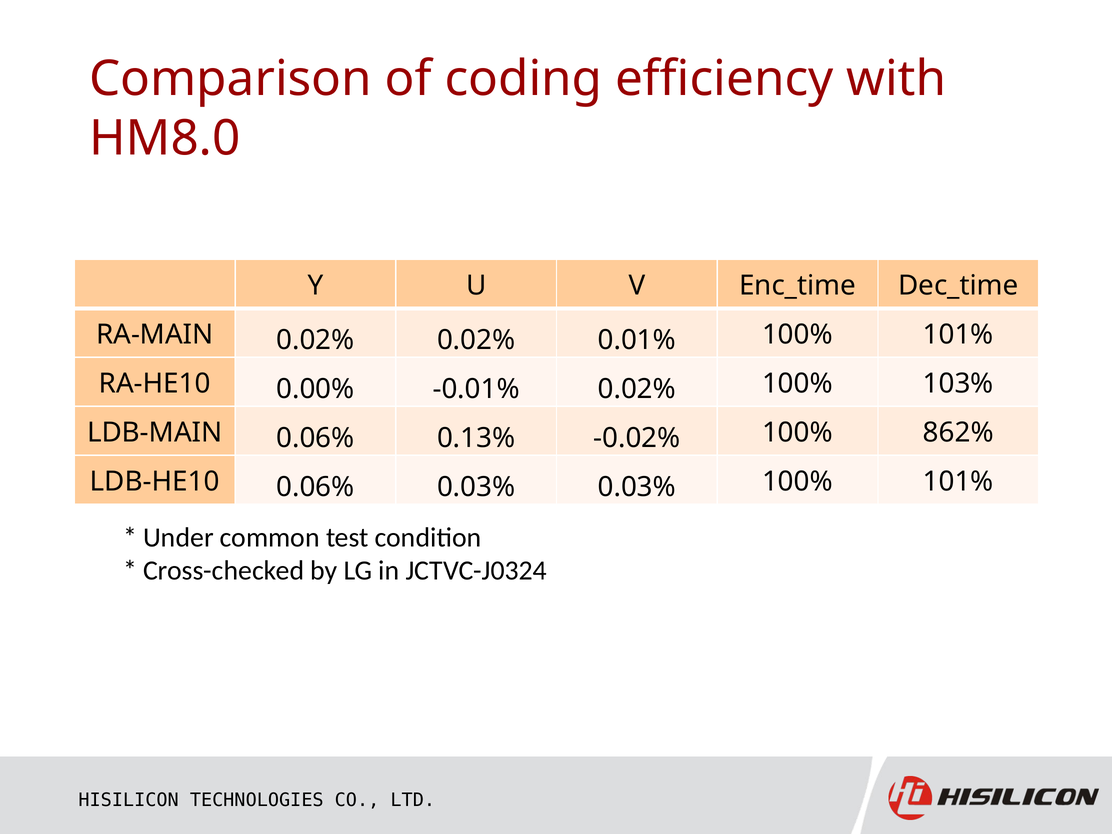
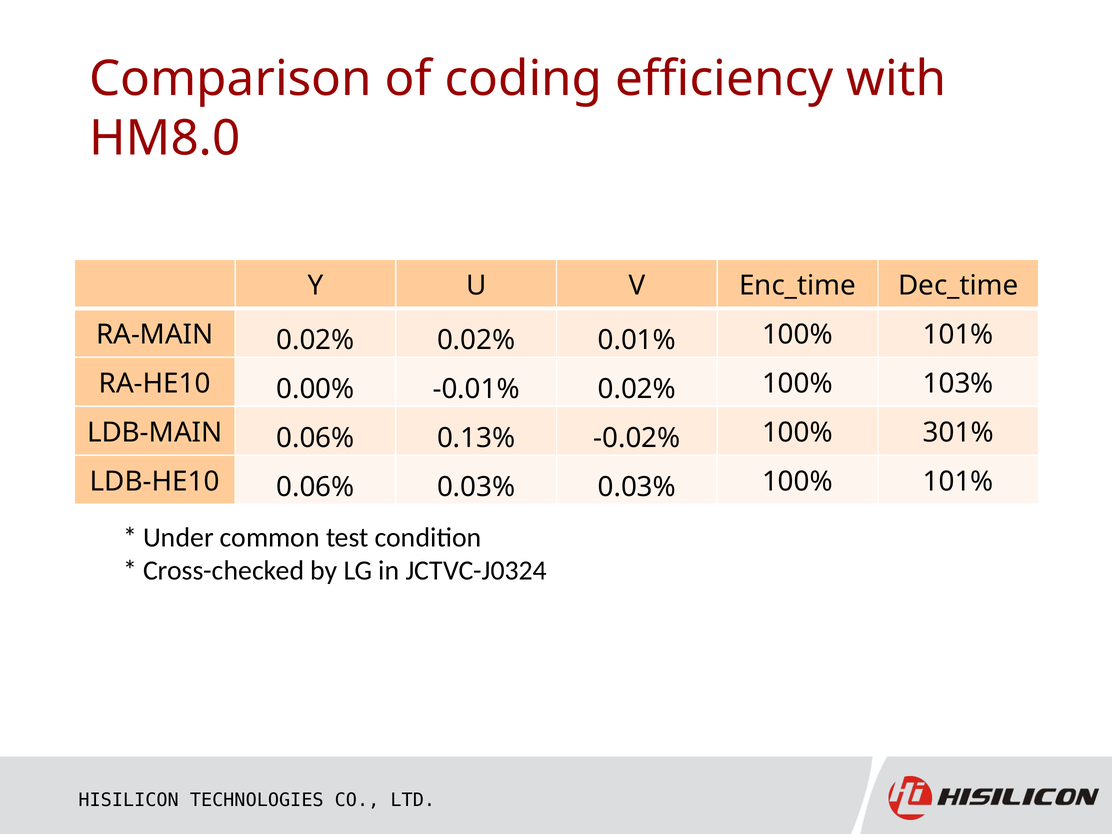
862%: 862% -> 301% (958, 432)
